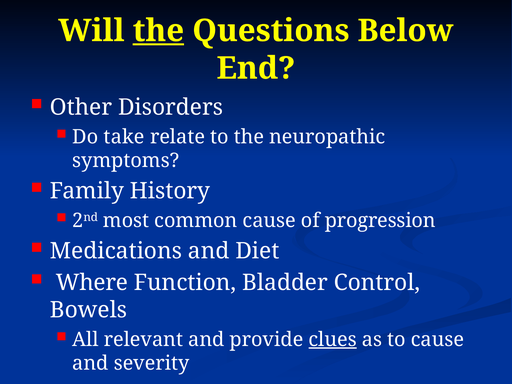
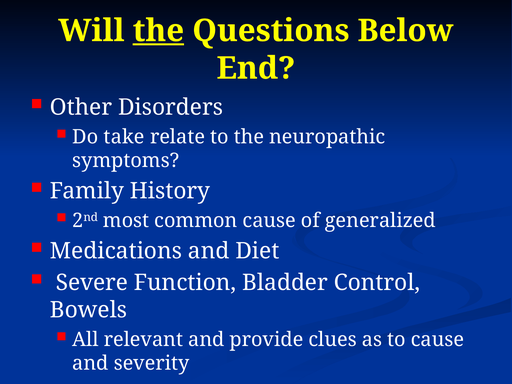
progression: progression -> generalized (380, 220)
Where: Where -> Severe (92, 283)
clues underline: present -> none (333, 339)
